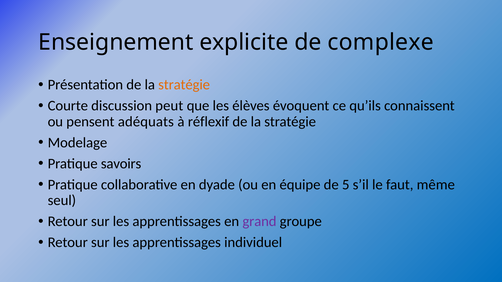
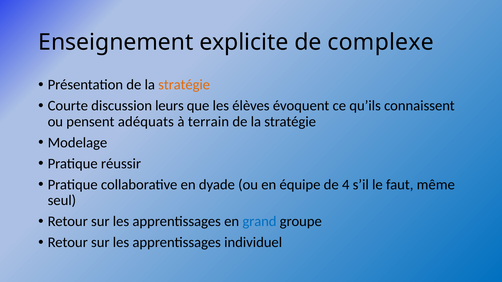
peut: peut -> leurs (169, 106)
réflexif: réflexif -> terrain (208, 122)
savoirs: savoirs -> réussir (121, 164)
5: 5 -> 4 (346, 185)
grand colour: purple -> blue (259, 222)
